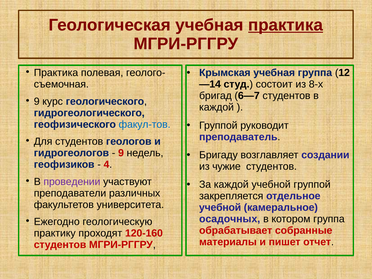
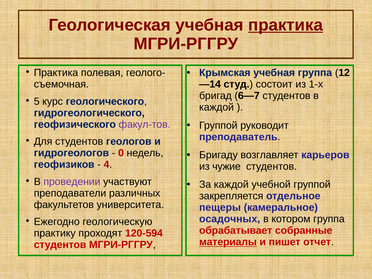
8-х: 8-х -> 1-х (316, 84)
9: 9 -> 5 (37, 101)
факул-тов colour: blue -> purple (145, 124)
9: 9 -> 0 (121, 153)
создании: создании -> карьеров (325, 155)
учебной: учебной -> пещеры (220, 208)
120-160: 120-160 -> 120-594 (144, 233)
материалы underline: none -> present (228, 242)
